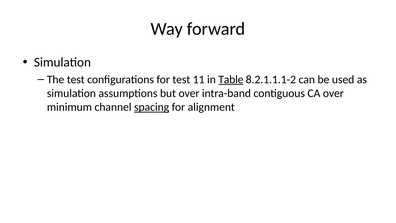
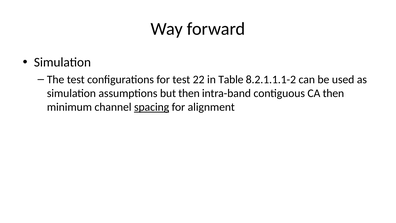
11: 11 -> 22 (199, 79)
Table underline: present -> none (231, 79)
but over: over -> then (189, 93)
CA over: over -> then (333, 93)
